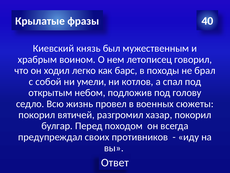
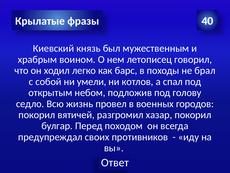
сюжеты: сюжеты -> городов (195, 103)
